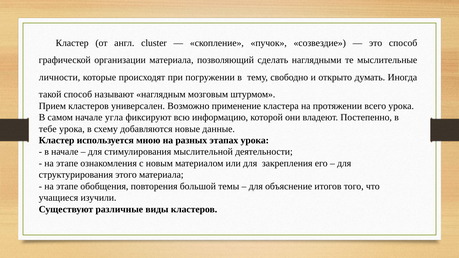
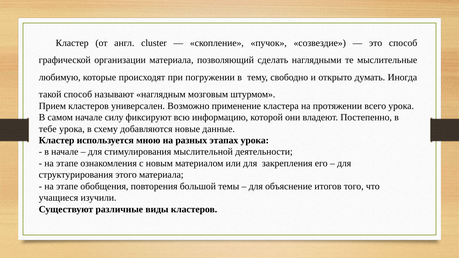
личности: личности -> любимую (60, 77)
угла: угла -> силу (114, 118)
